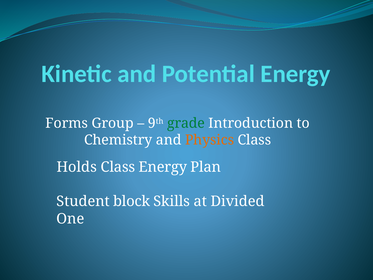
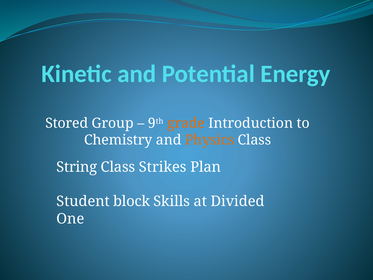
Forms: Forms -> Stored (67, 123)
grade colour: green -> orange (186, 123)
Holds: Holds -> String (77, 167)
Class Energy: Energy -> Strikes (163, 167)
